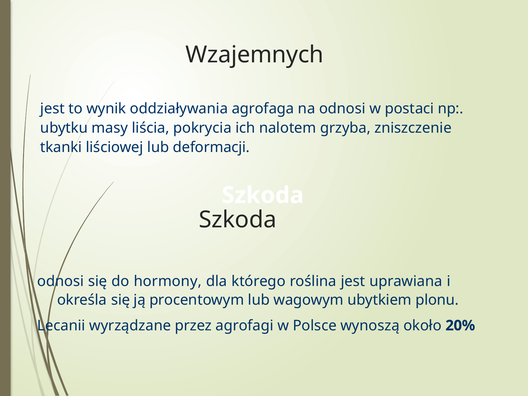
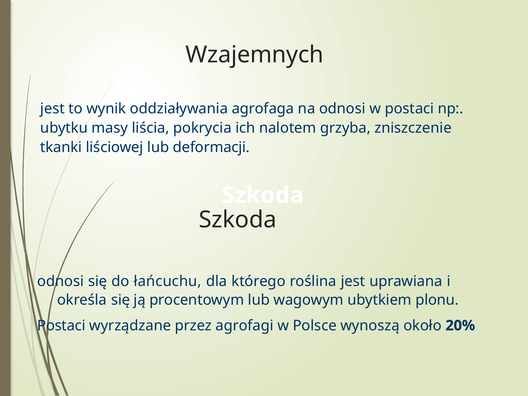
hormony: hormony -> łańcuchu (168, 281)
Lecanii: Lecanii -> Postaci (61, 326)
